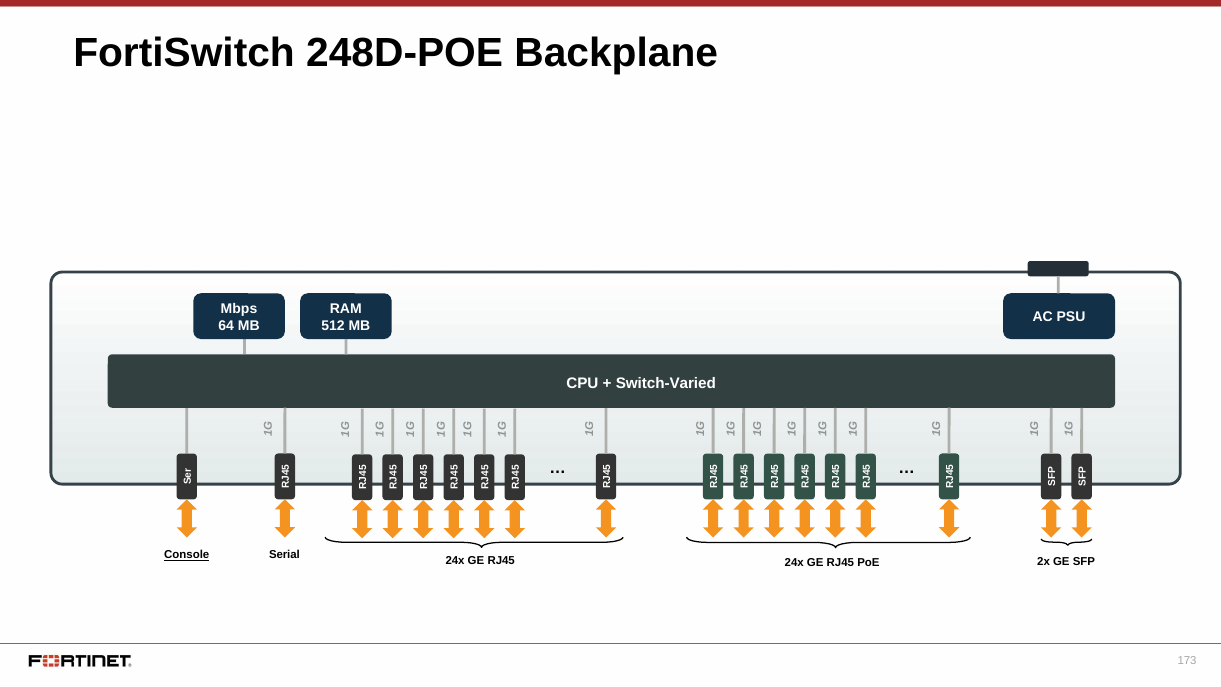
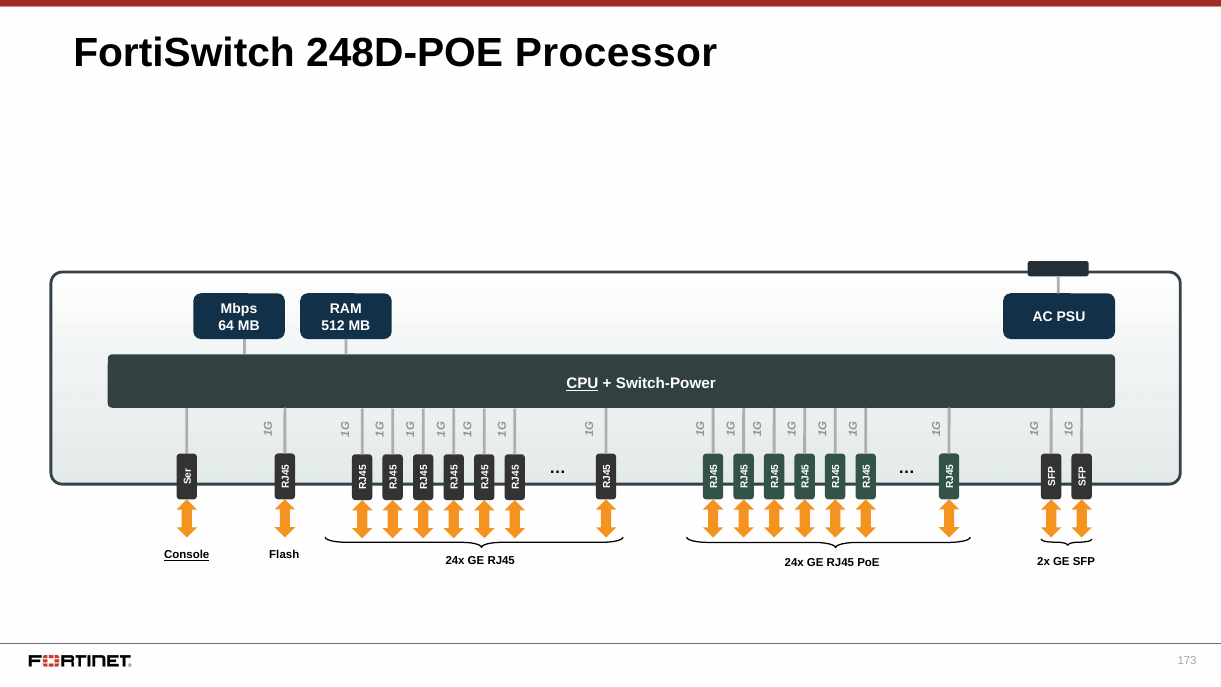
Backplane: Backplane -> Processor (616, 53)
CPU underline: none -> present (582, 384)
Switch-Varied: Switch-Varied -> Switch-Power (666, 384)
Serial: Serial -> Flash (284, 555)
